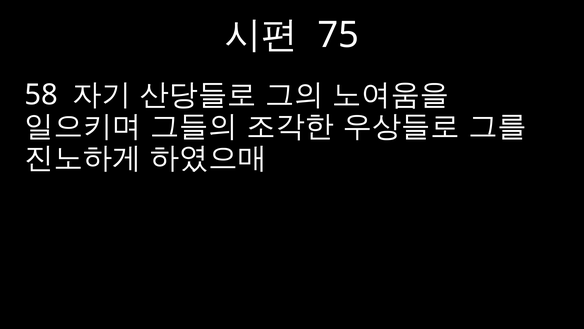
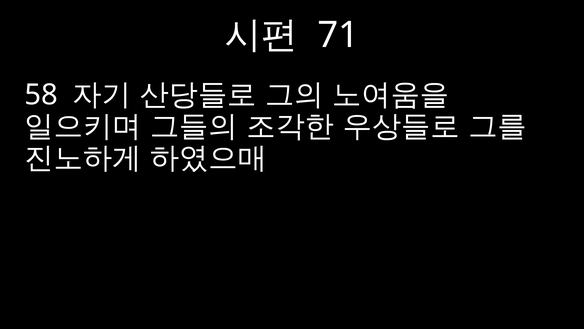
75: 75 -> 71 (338, 35)
